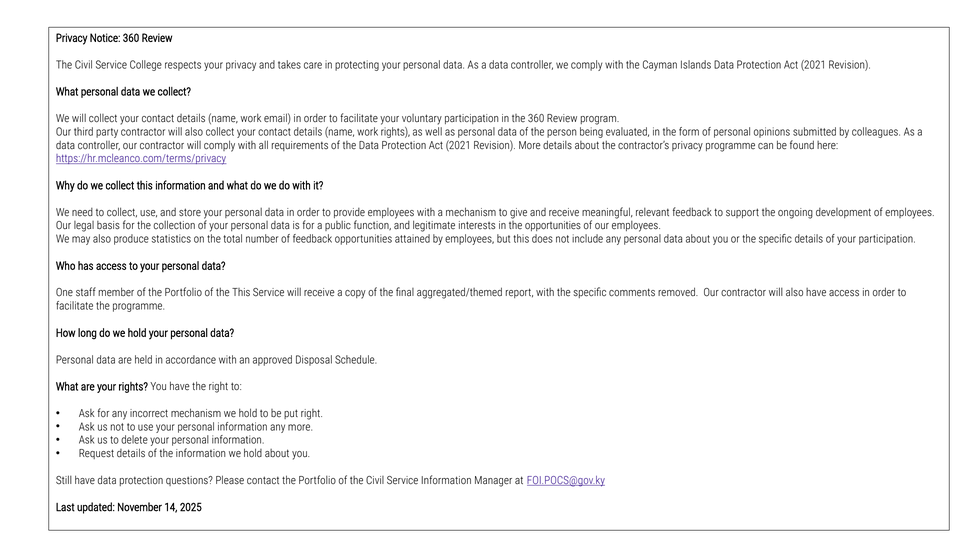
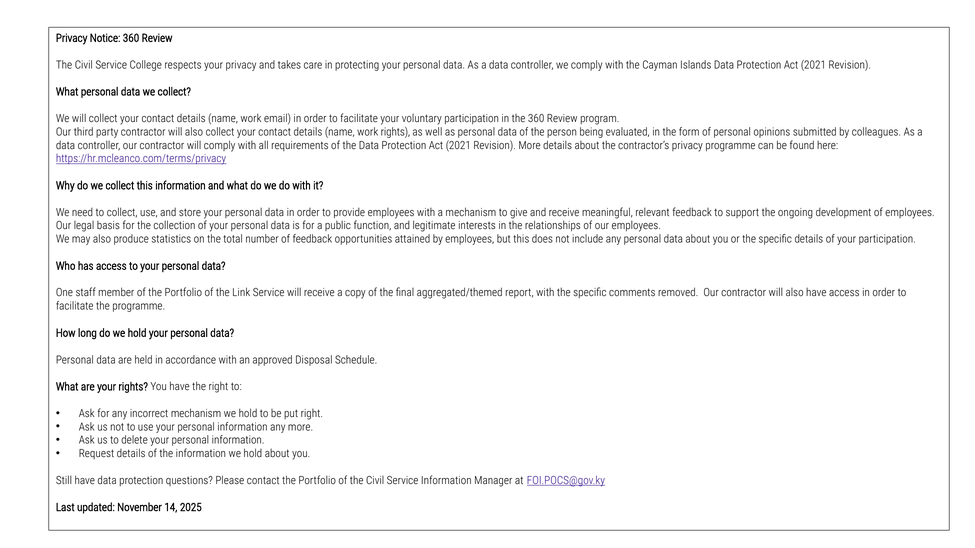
the opportunities: opportunities -> relationships (553, 226)
the This: This -> Link (241, 293)
